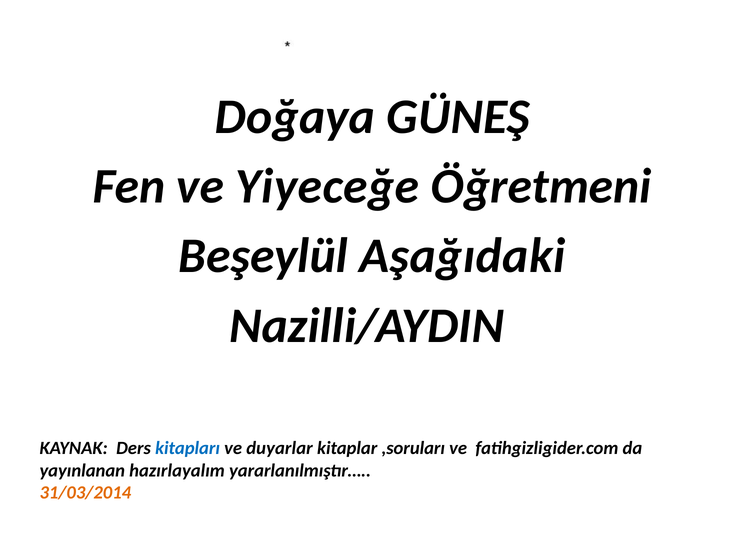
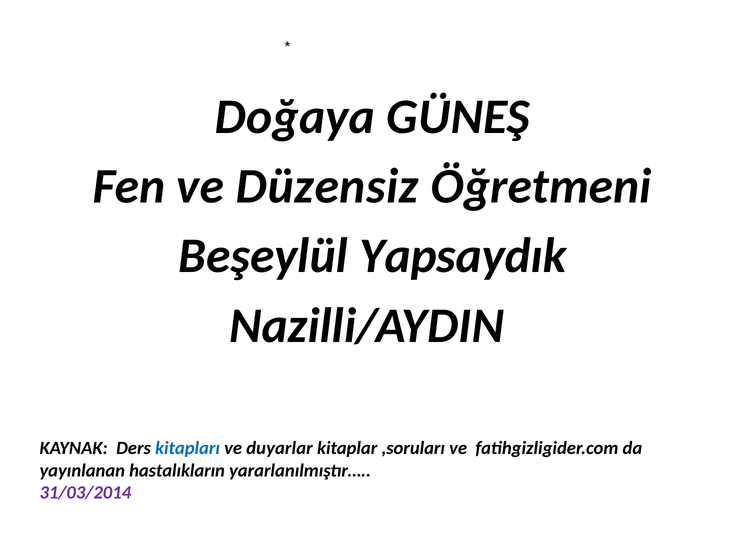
Yiyeceğe: Yiyeceğe -> Düzensiz (327, 186)
Aşağıdaki: Aşağıdaki -> Yapsaydık (463, 256)
hazırlayalım: hazırlayalım -> hastalıkların (177, 470)
31/03/2014 colour: orange -> purple (85, 493)
